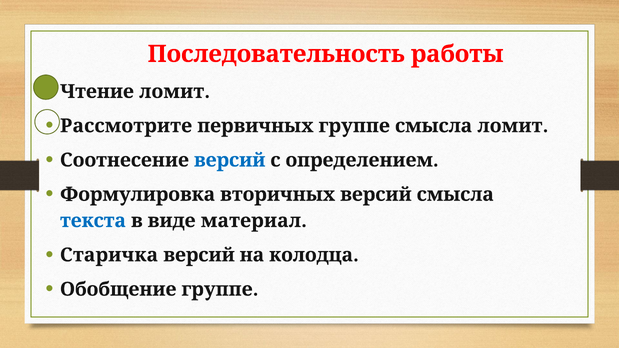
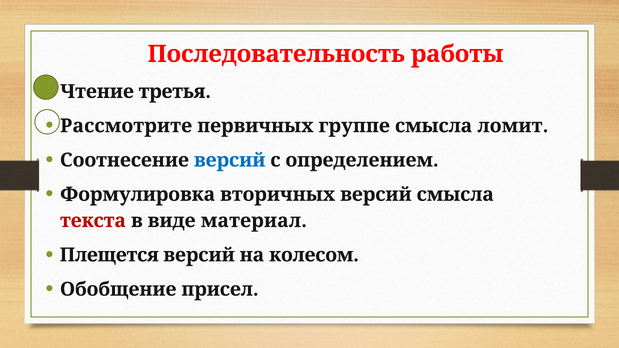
Чтение ломит: ломит -> третья (175, 92)
текста colour: blue -> red (93, 221)
Старичка: Старичка -> Плещется (109, 255)
колодца: колодца -> колесом (314, 255)
Обобщение группе: группе -> присел (220, 289)
